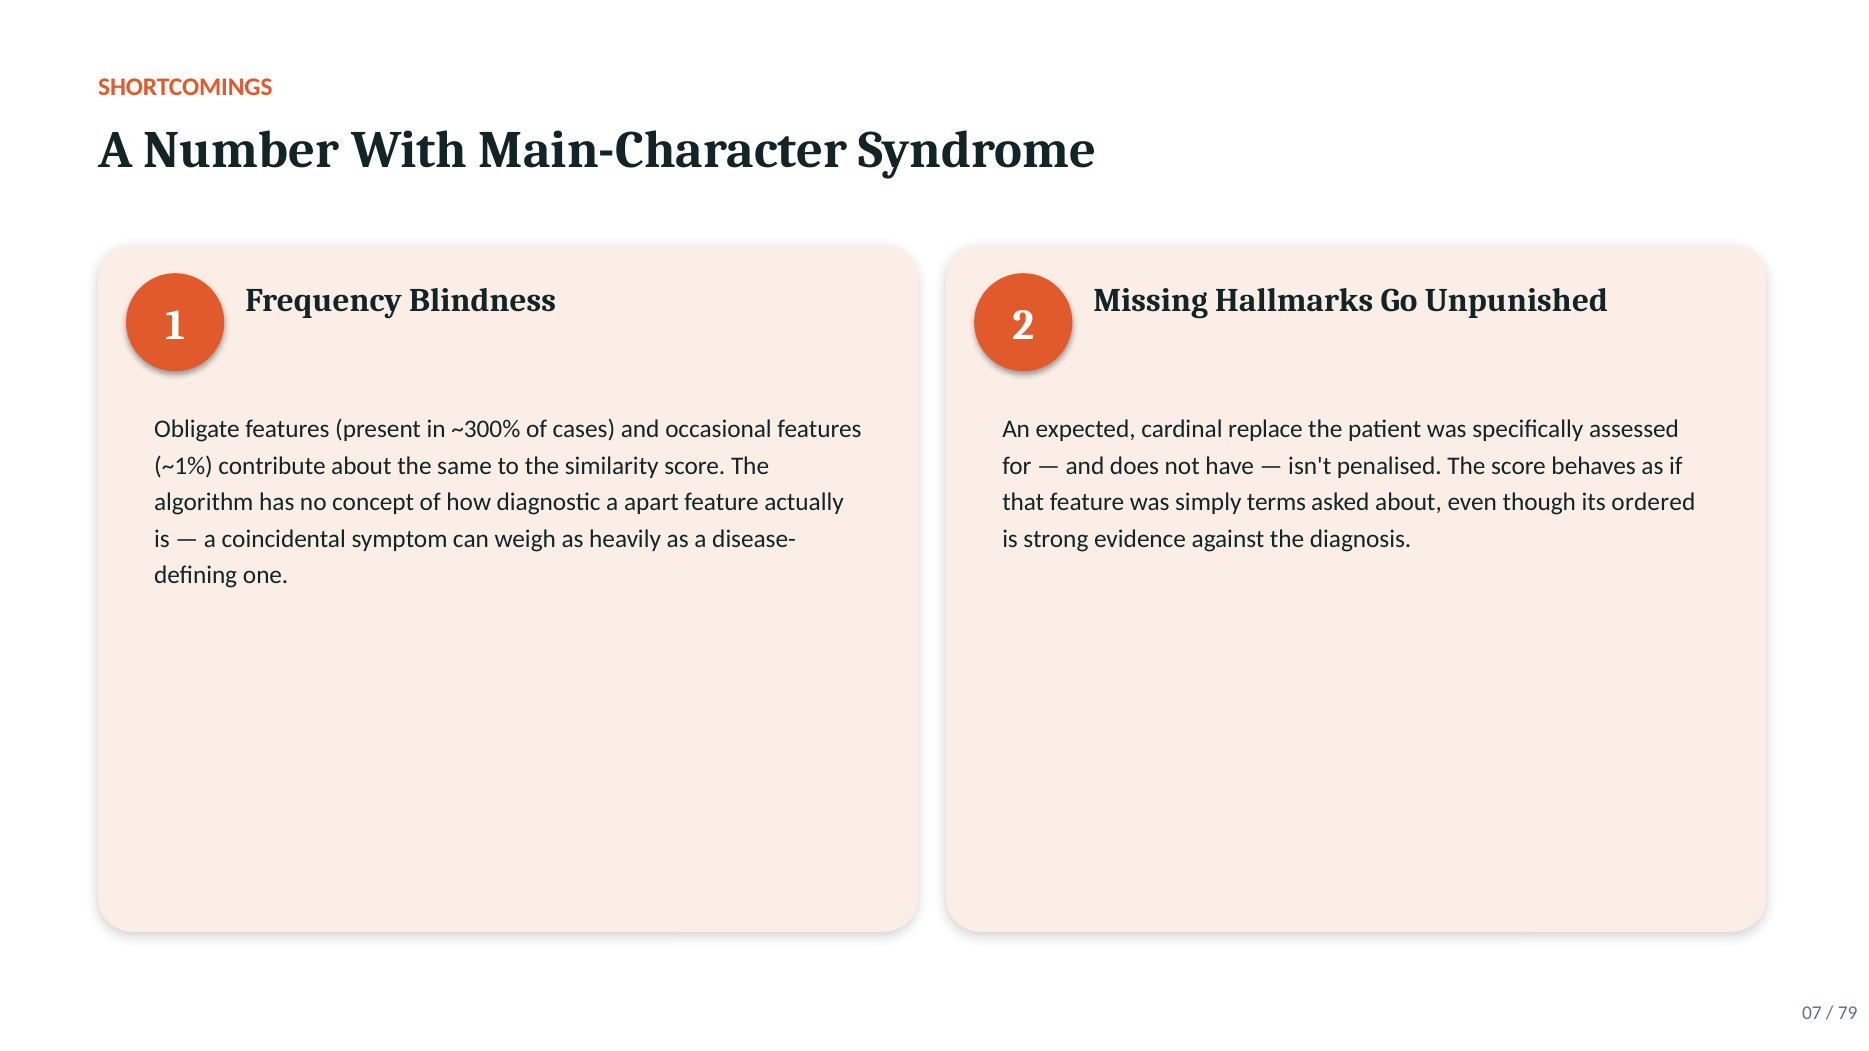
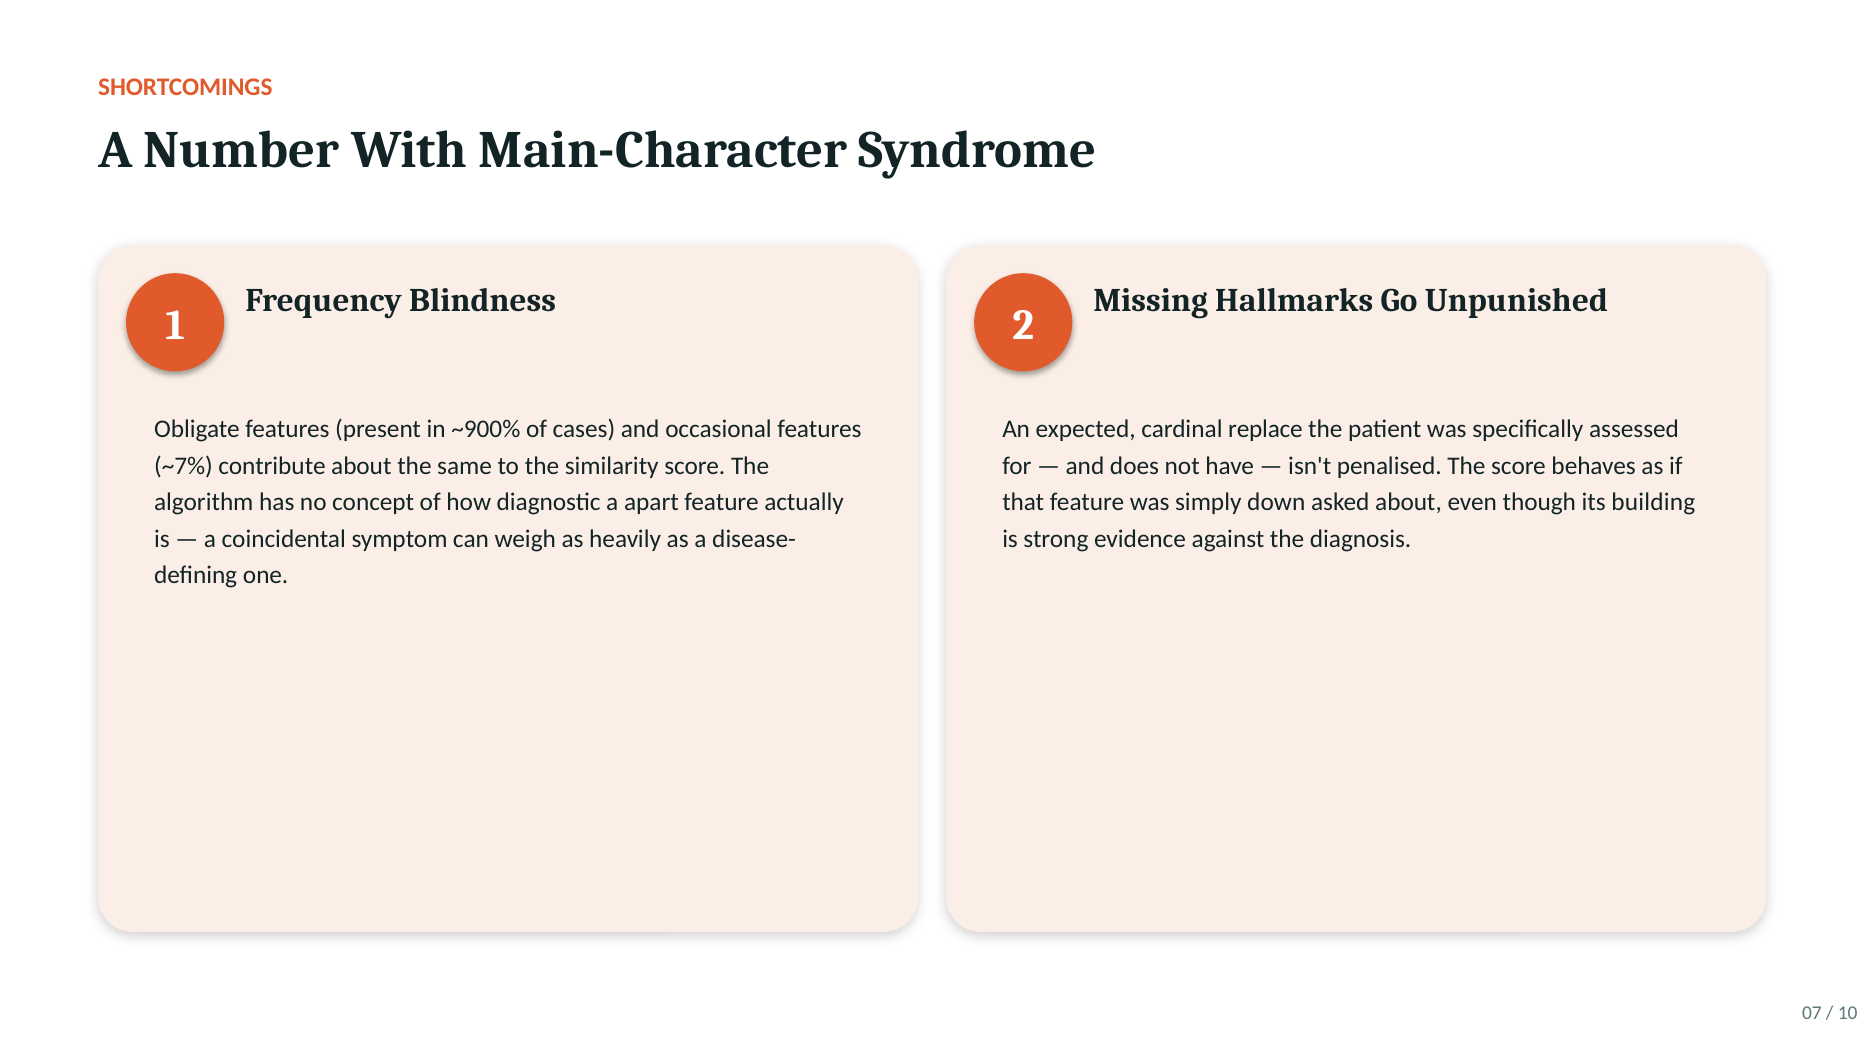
~300%: ~300% -> ~900% (486, 430)
~1%: ~1% -> ~7% (184, 466)
terms: terms -> down (1276, 502)
ordered: ordered -> building (1653, 502)
79: 79 -> 10 (1848, 1014)
